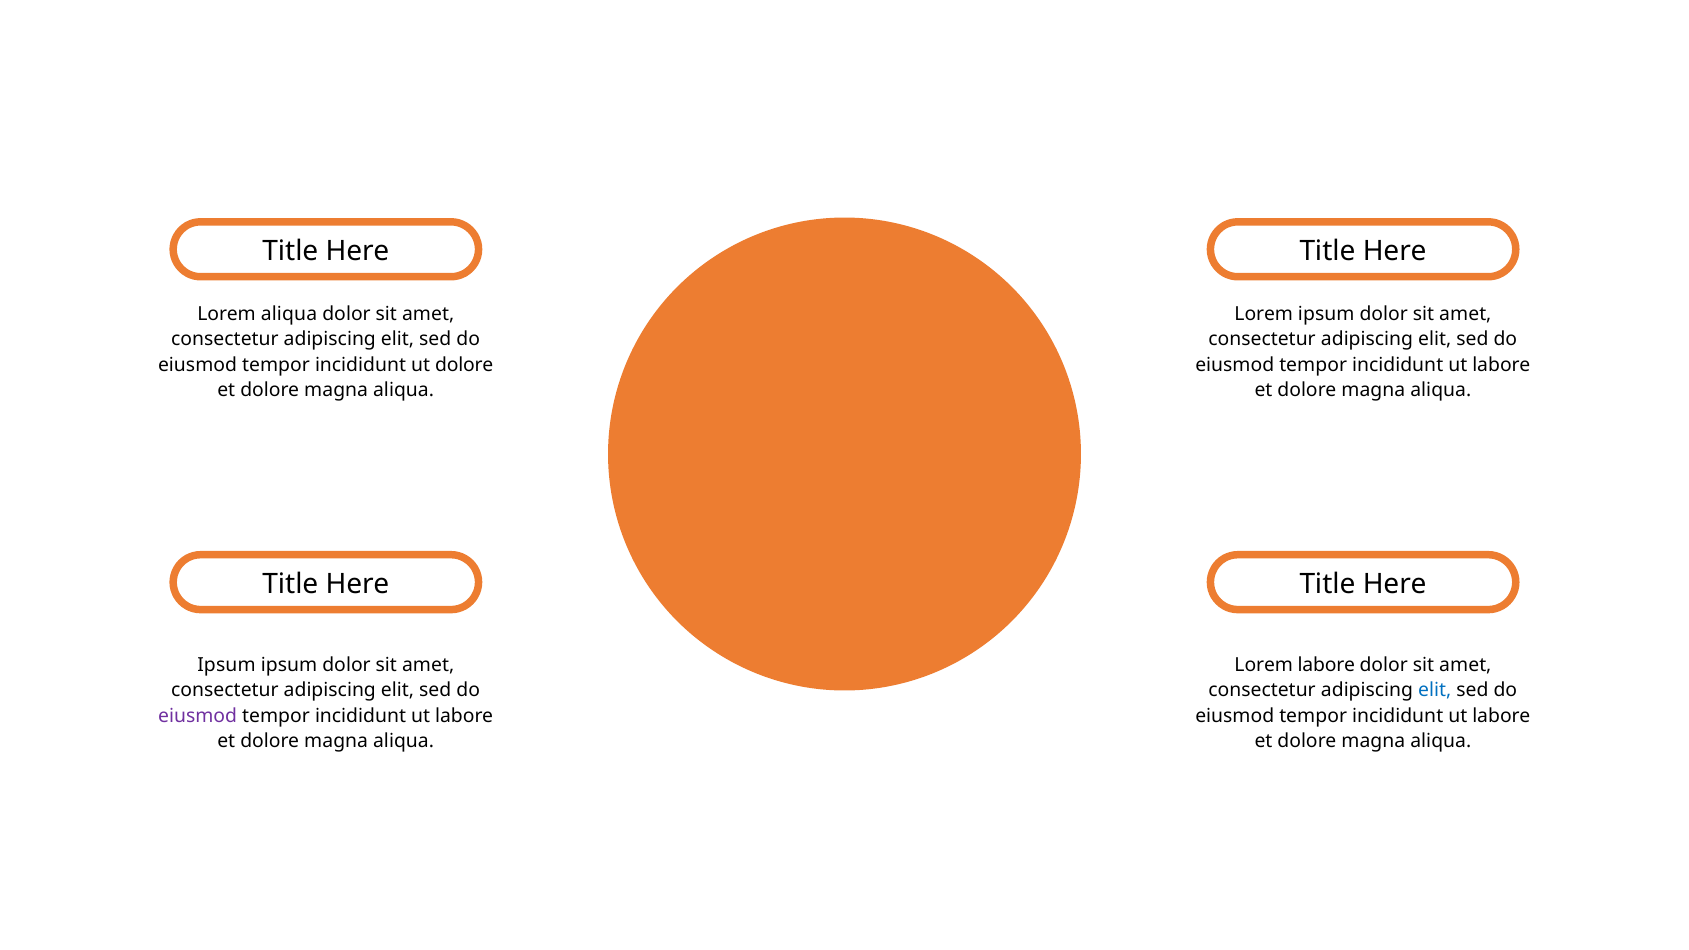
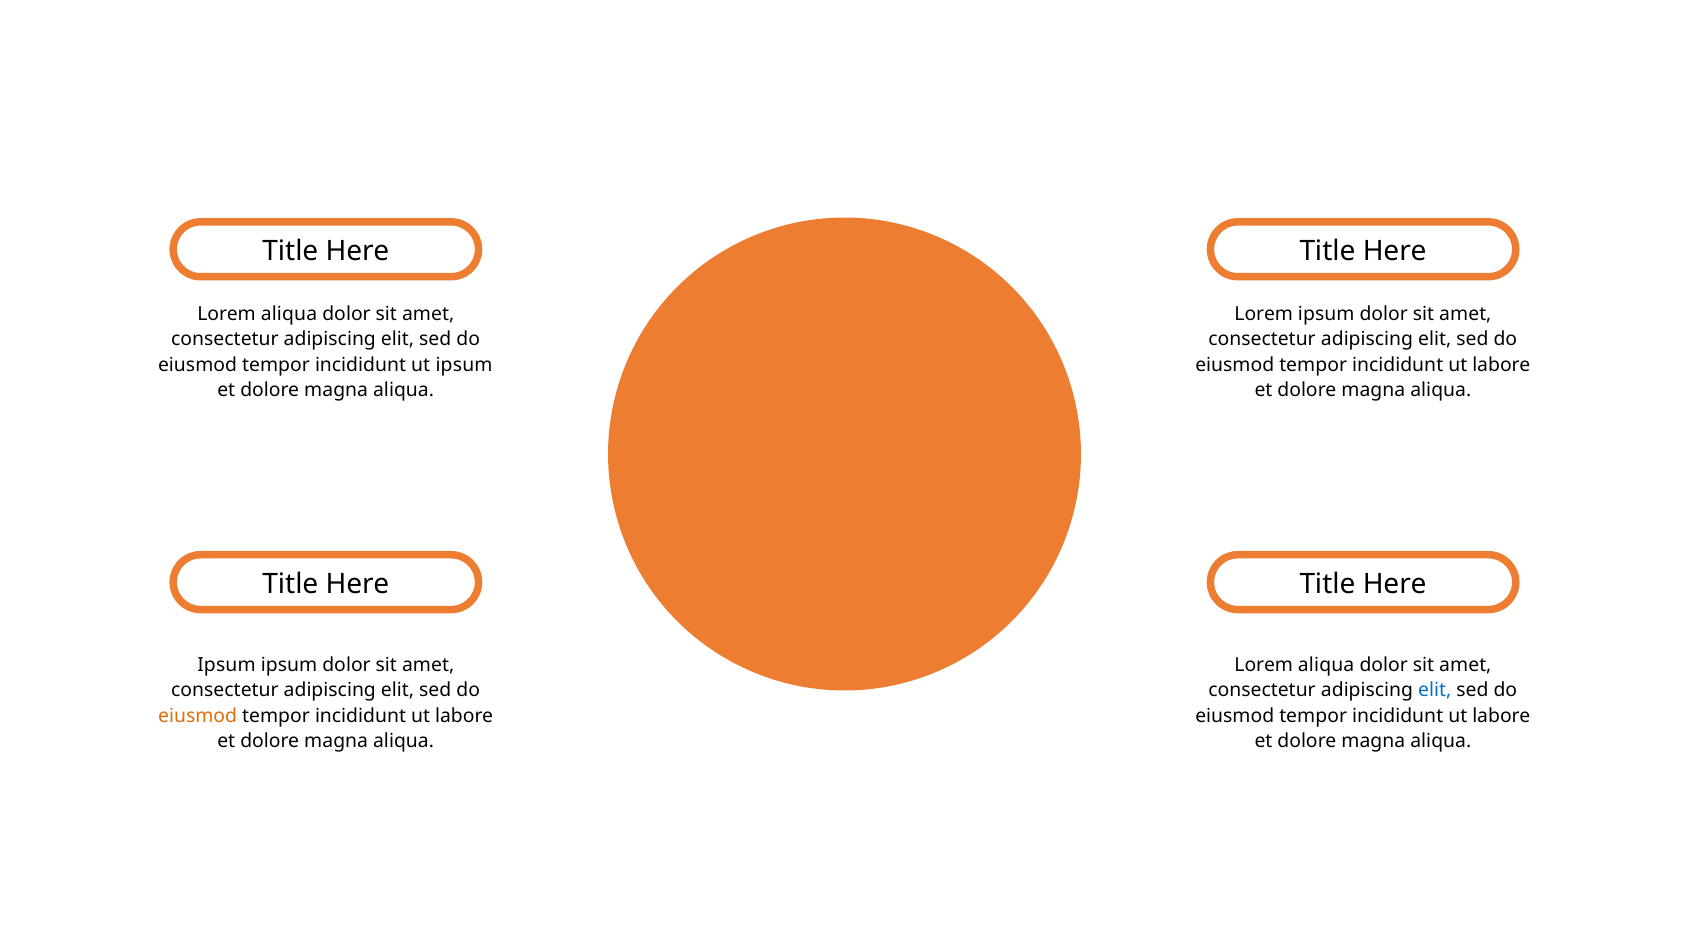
ut dolore: dolore -> ipsum (464, 365)
labore: labore -> aliqua (1326, 665)
eiusmod colour: purple -> orange (198, 716)
